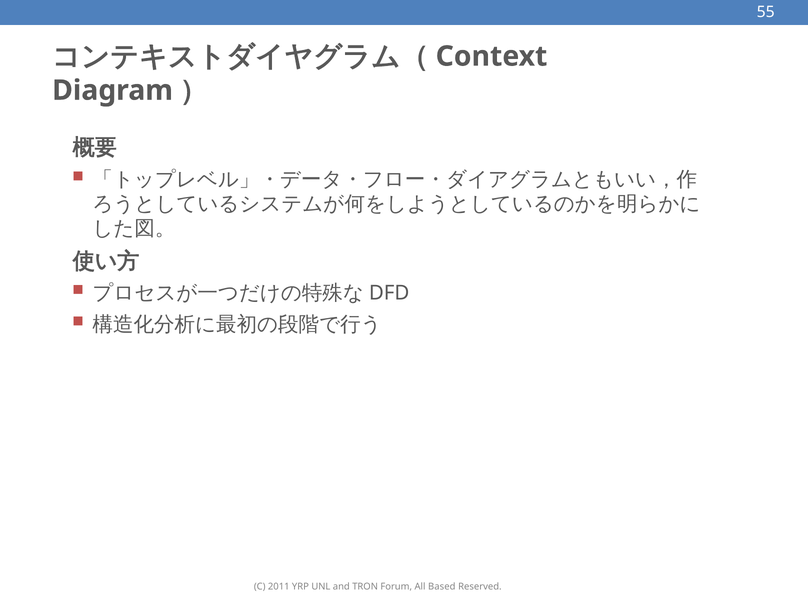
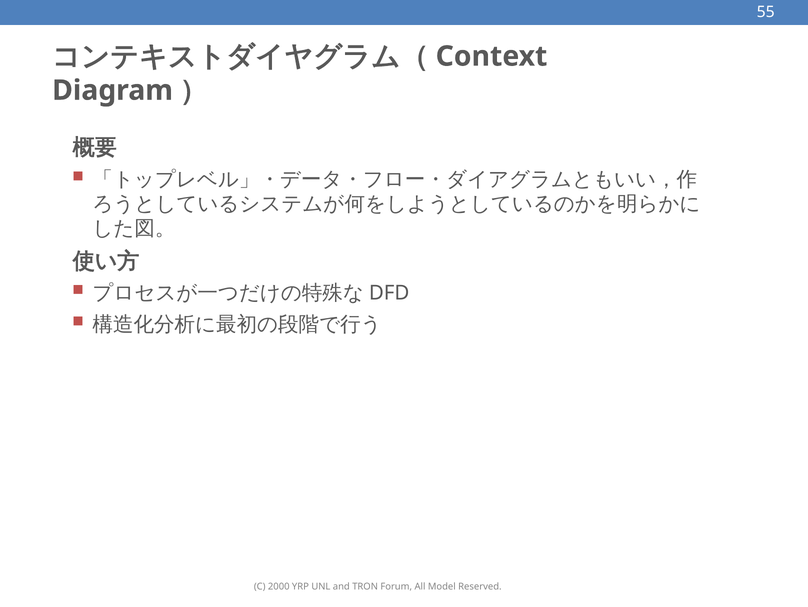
2011: 2011 -> 2000 (279, 586)
Based: Based -> Model (442, 586)
